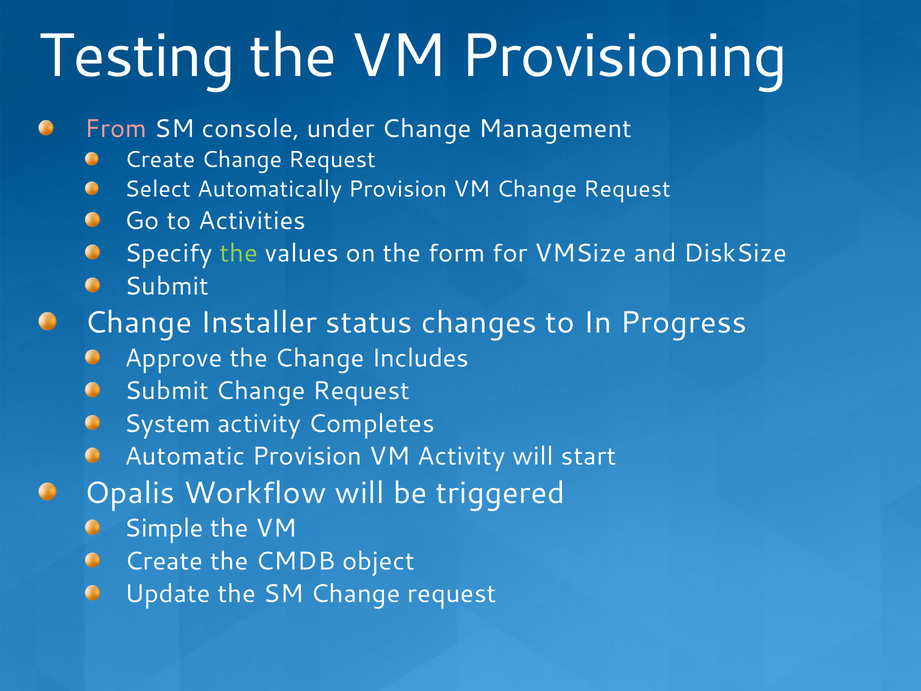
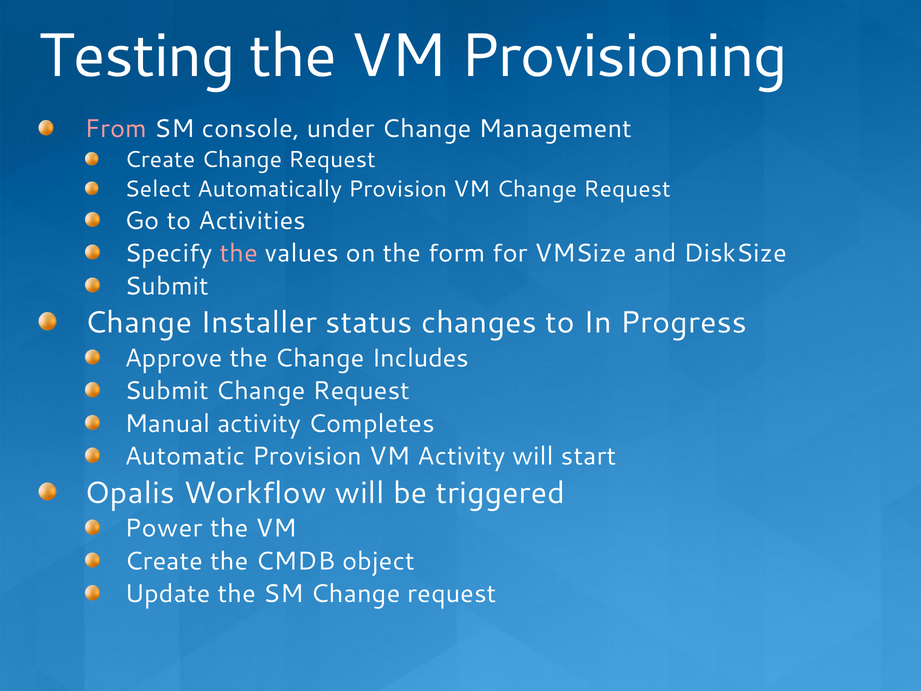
the colour: light green -> pink (239, 253)
System: System -> Manual (167, 423)
Simple: Simple -> Power (164, 528)
